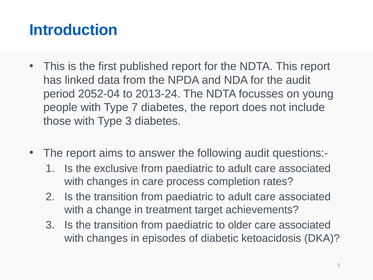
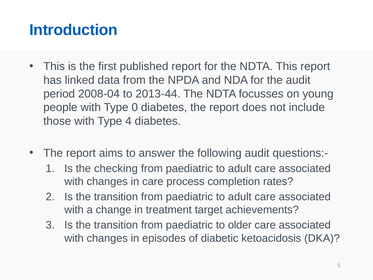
2052-04: 2052-04 -> 2008-04 (99, 94)
2013-24: 2013-24 -> 2013-44 (158, 94)
7: 7 -> 0 (135, 107)
Type 3: 3 -> 4 (128, 121)
exclusive: exclusive -> checking (116, 168)
